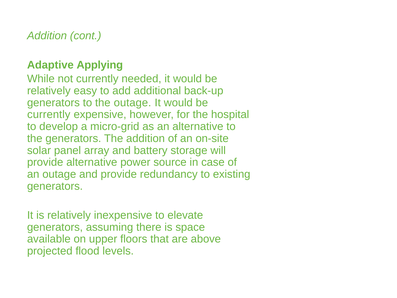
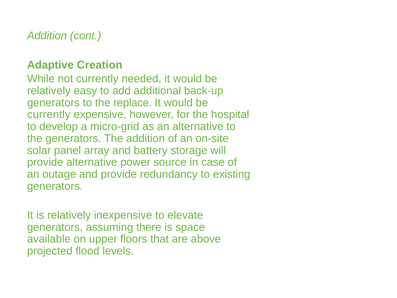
Applying: Applying -> Creation (100, 65)
the outage: outage -> replace (133, 103)
